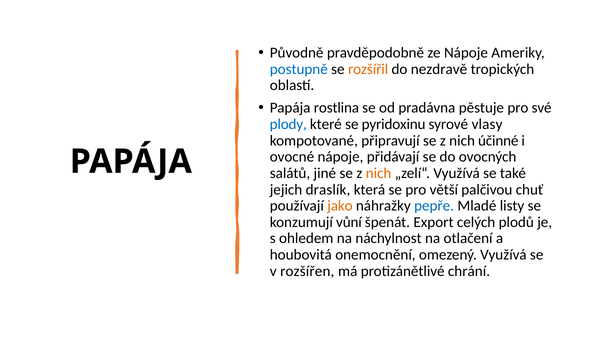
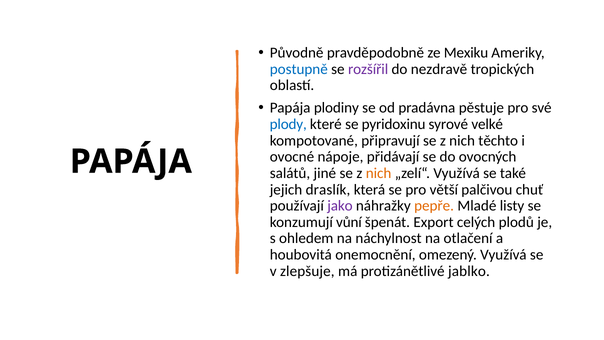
ze Nápoje: Nápoje -> Mexiku (466, 53)
rozšířil colour: orange -> purple (368, 69)
rostlina: rostlina -> plodiny (336, 108)
vlasy: vlasy -> velké (487, 124)
účinné: účinné -> těchto (498, 141)
jako colour: orange -> purple (340, 206)
pepře colour: blue -> orange (434, 206)
rozšířen: rozšířen -> zlepšuje (307, 271)
chrání: chrání -> jablko (469, 271)
